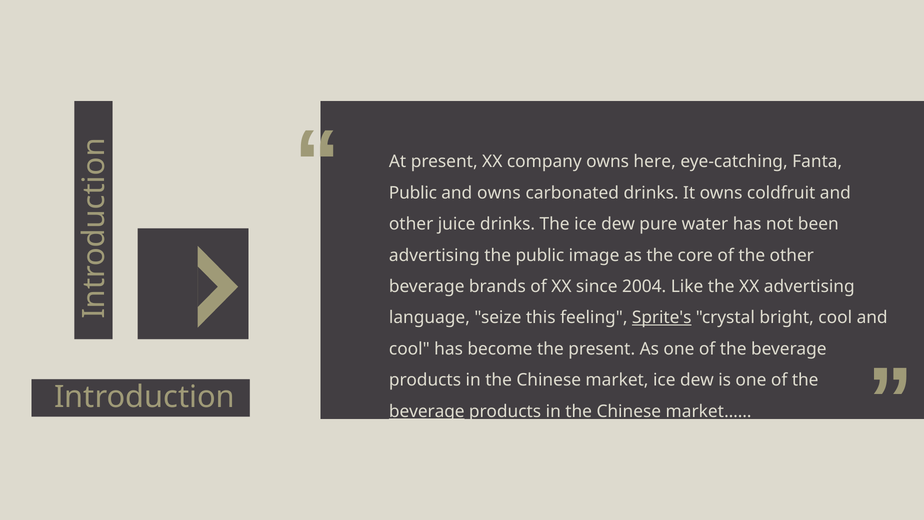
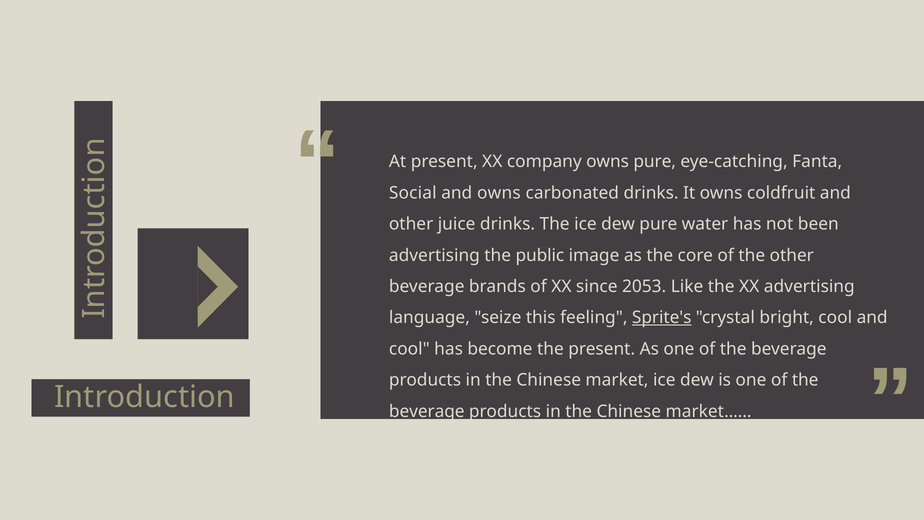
owns here: here -> pure (655, 162)
Public: Public -> Social (413, 193)
2004: 2004 -> 2053 (644, 286)
beverage underline: present -> none (427, 411)
